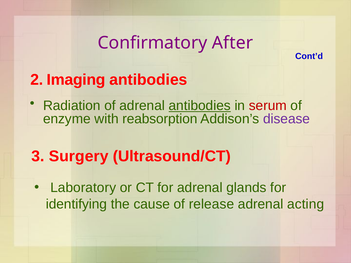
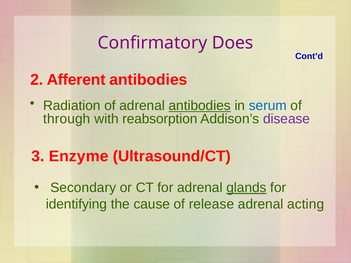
After: After -> Does (233, 43)
Imaging: Imaging -> Afferent (76, 80)
serum colour: red -> blue (268, 106)
enzyme: enzyme -> through (67, 119)
Surgery: Surgery -> Enzyme (79, 156)
Laboratory: Laboratory -> Secondary (83, 188)
glands underline: none -> present (246, 188)
